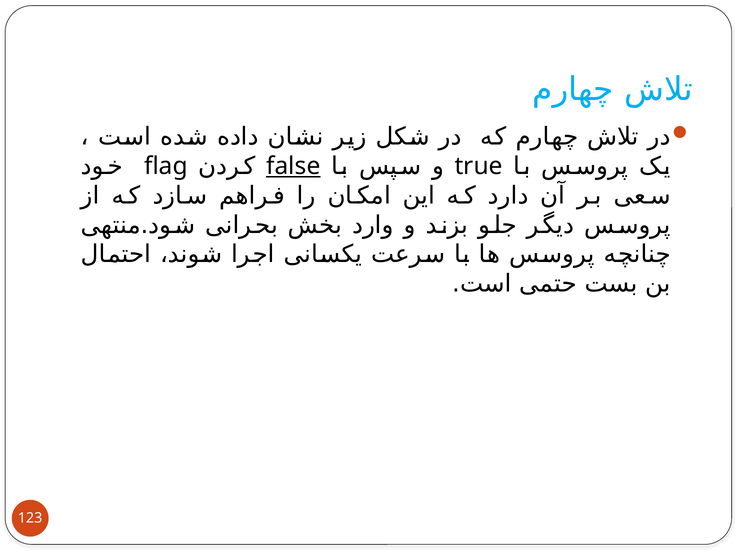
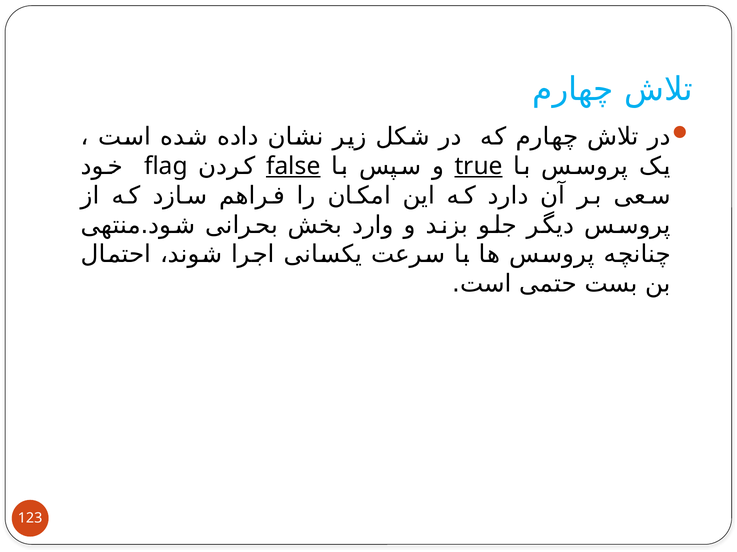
true underline: none -> present (479, 166)
